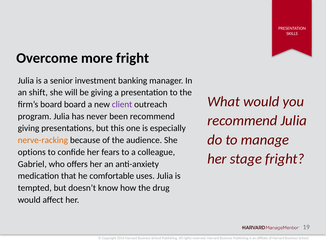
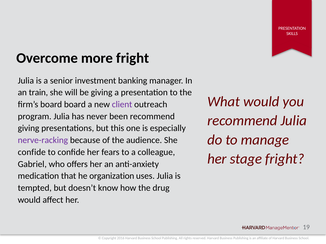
shift: shift -> train (38, 93)
nerve-racking colour: orange -> purple (43, 140)
options: options -> confide (32, 152)
comfortable: comfortable -> organization (112, 176)
